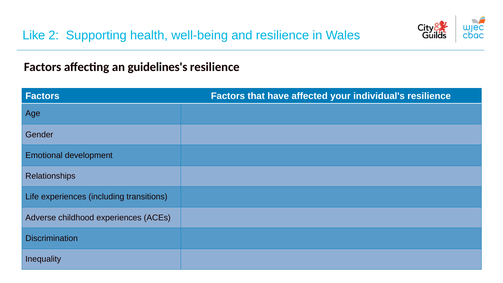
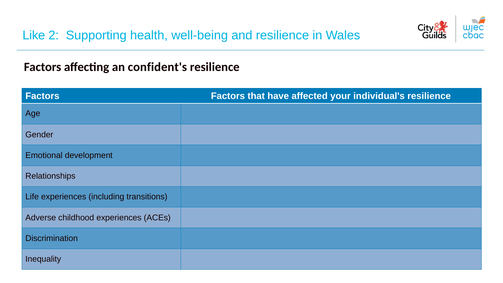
guidelines's: guidelines's -> confident's (157, 67)
